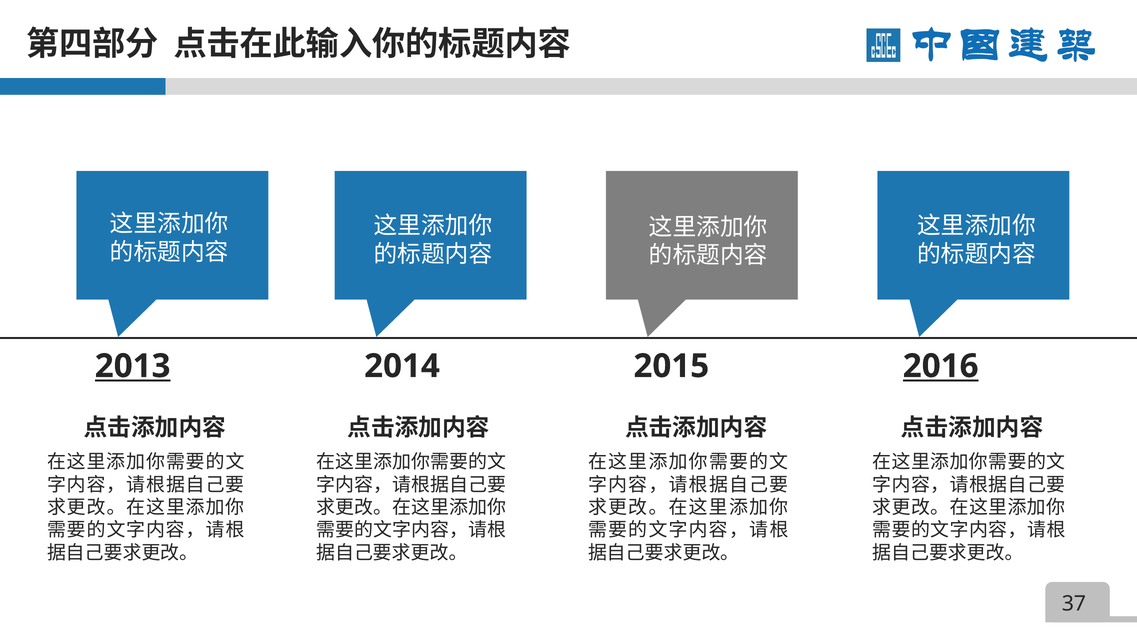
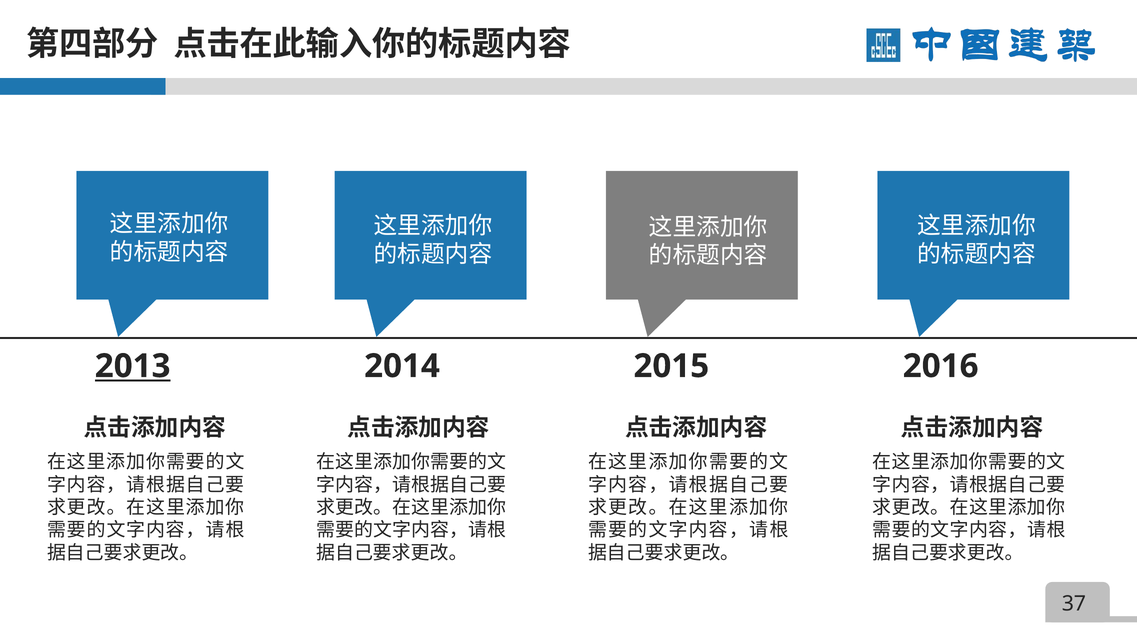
2016 underline: present -> none (941, 366)
